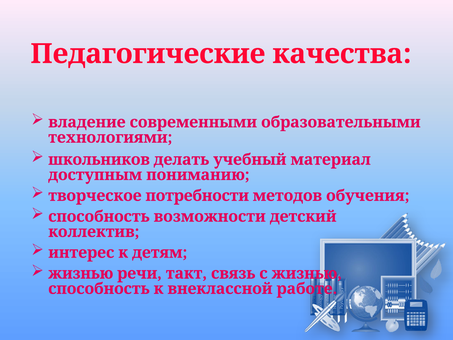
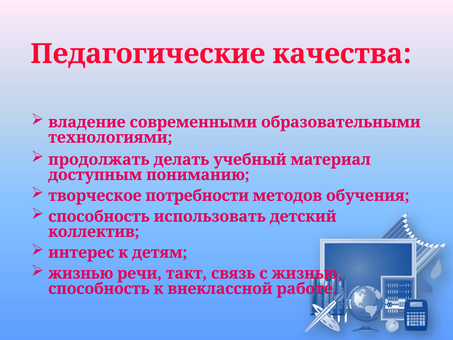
школьников: школьников -> продолжать (99, 159)
возможности: возможности -> использовать (210, 216)
